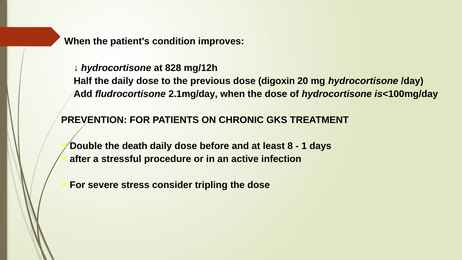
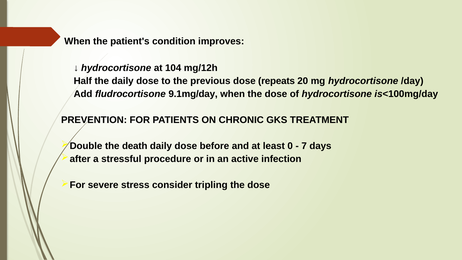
828: 828 -> 104 (173, 68)
digoxin: digoxin -> repeats (277, 81)
2.1mg/day: 2.1mg/day -> 9.1mg/day (193, 94)
8: 8 -> 0 (290, 146)
1: 1 -> 7 (304, 146)
